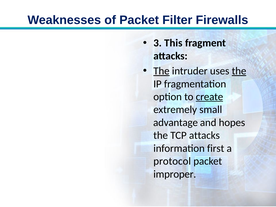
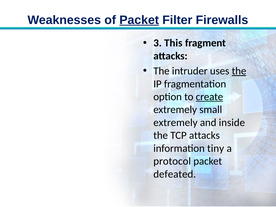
Packet underline: none -> present (139, 20)
The underline: present -> none (161, 71)
advantage: advantage -> extremely (175, 123)
hopes: hopes -> inside (232, 123)
first: first -> tiny (216, 148)
improper: improper -> defeated (175, 174)
